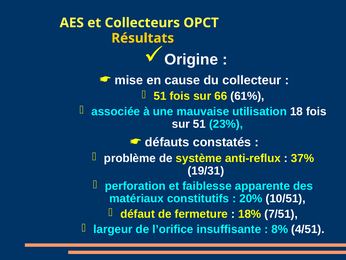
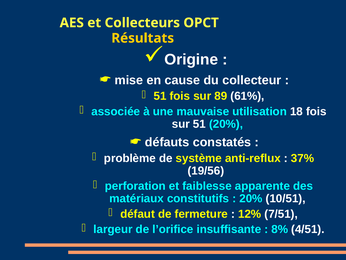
66: 66 -> 89 (221, 96)
51 23%: 23% -> 20% (226, 124)
19/31: 19/31 -> 19/56 (206, 170)
18%: 18% -> 12% (250, 214)
